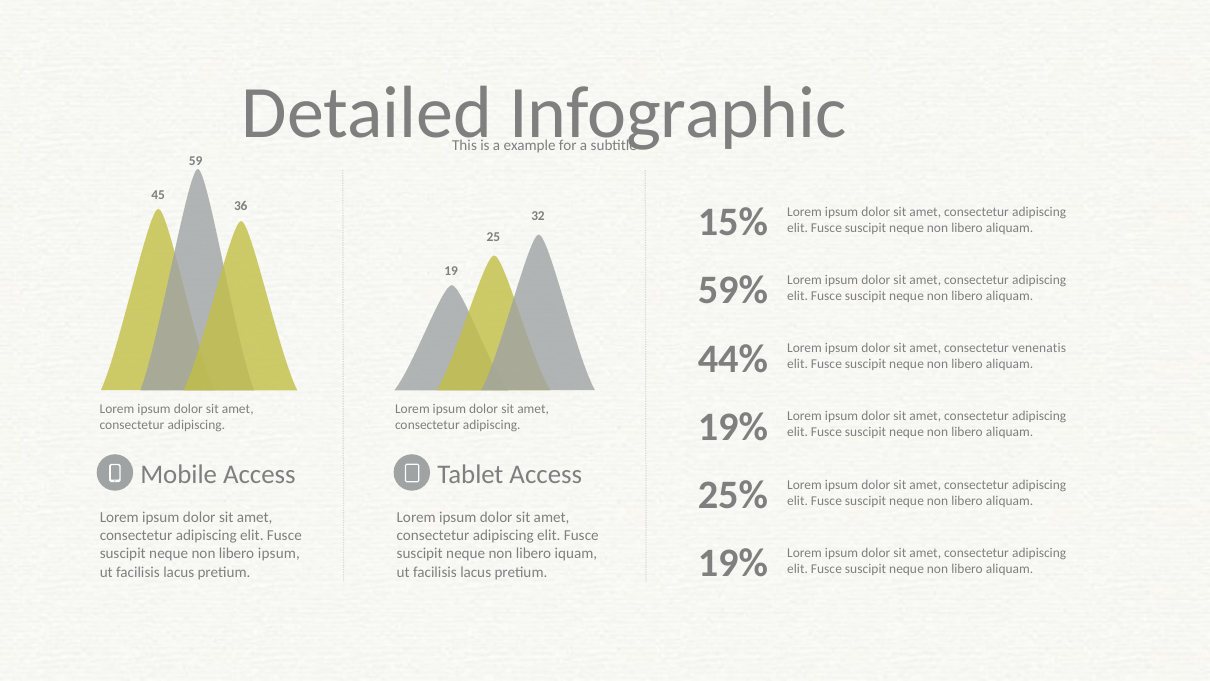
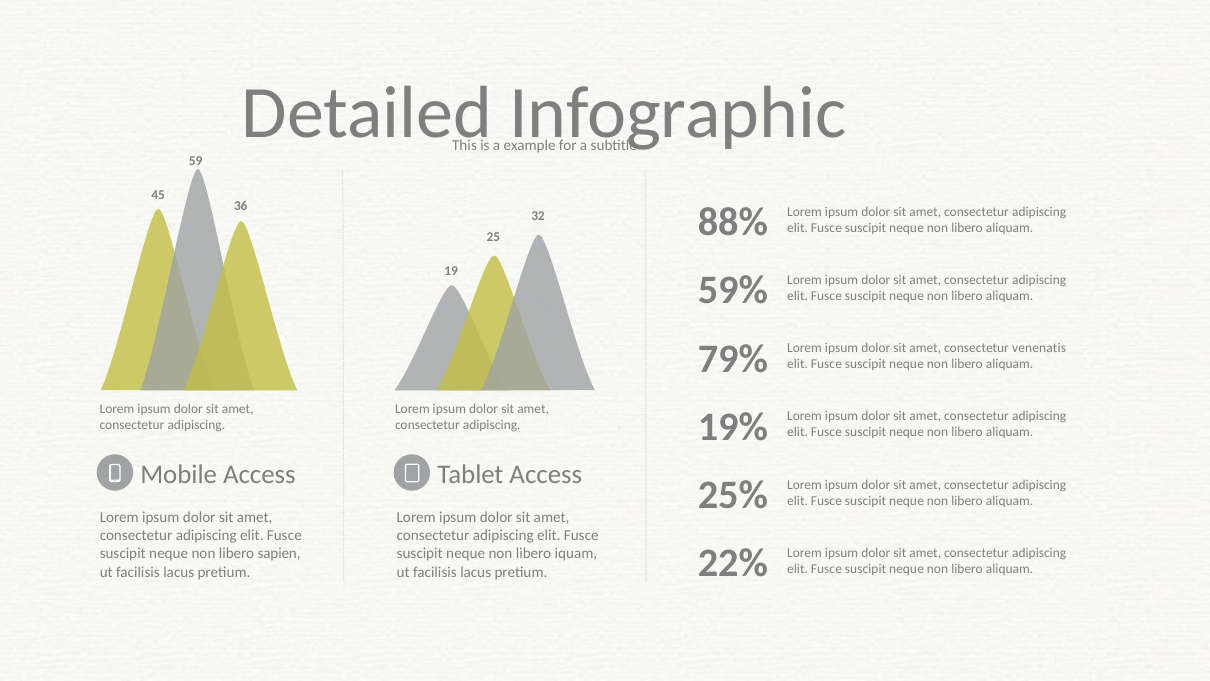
15%: 15% -> 88% (733, 222)
44%: 44% -> 79% (733, 359)
19%: 19% -> 22% (733, 563)
libero ipsum: ipsum -> sapien (279, 554)
